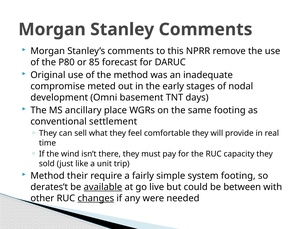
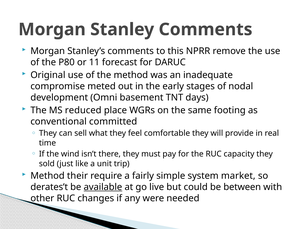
85: 85 -> 11 (94, 62)
ancillary: ancillary -> reduced (83, 110)
settlement: settlement -> committed (113, 121)
system footing: footing -> market (238, 176)
changes underline: present -> none (96, 198)
